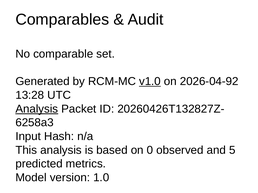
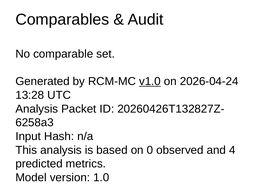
2026-04-92: 2026-04-92 -> 2026-04-24 (209, 82)
Analysis underline: present -> none (37, 109)
5: 5 -> 4 (232, 150)
